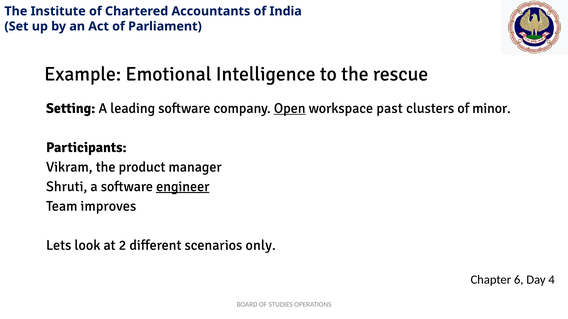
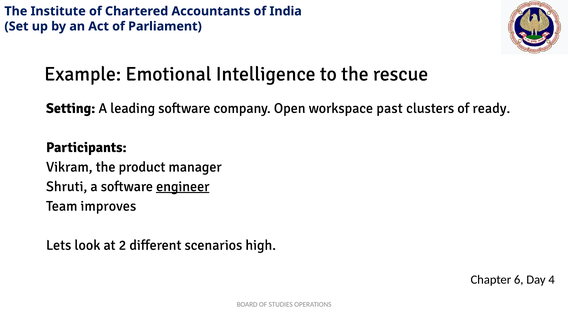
Open underline: present -> none (290, 108)
minor: minor -> ready (491, 108)
only: only -> high (261, 246)
